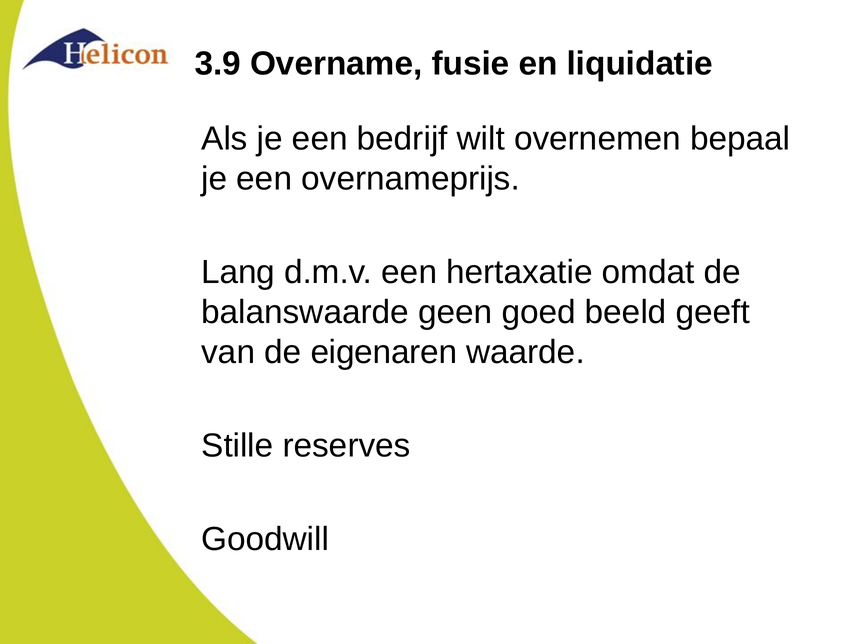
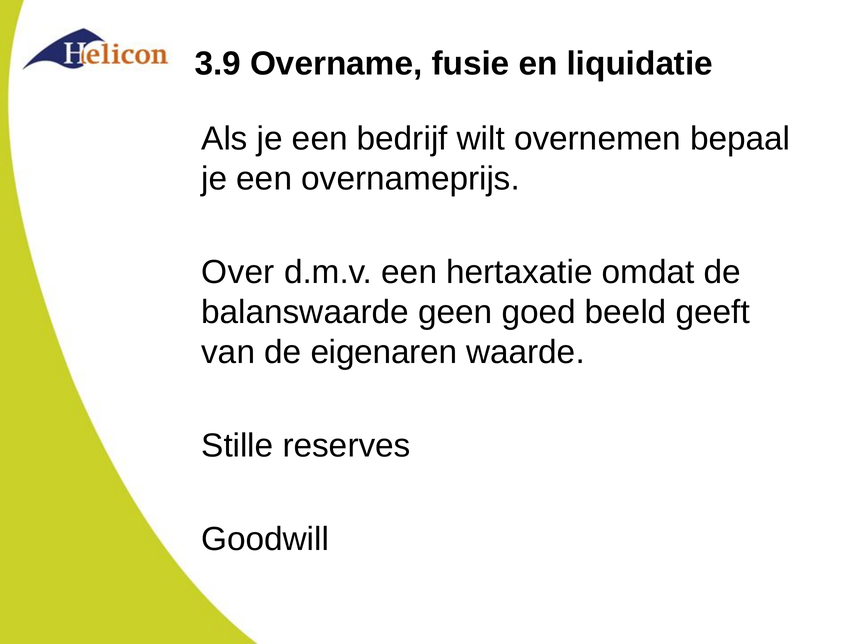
Lang: Lang -> Over (238, 272)
